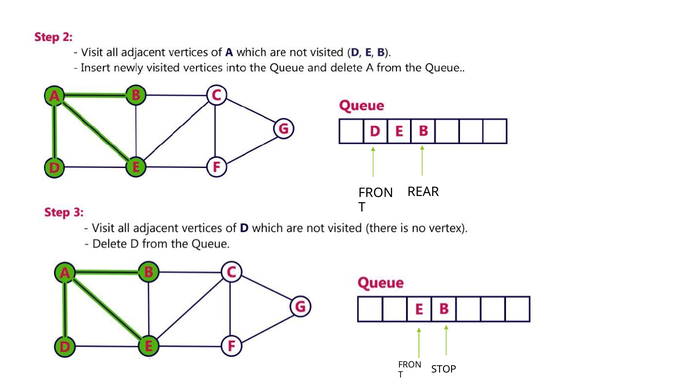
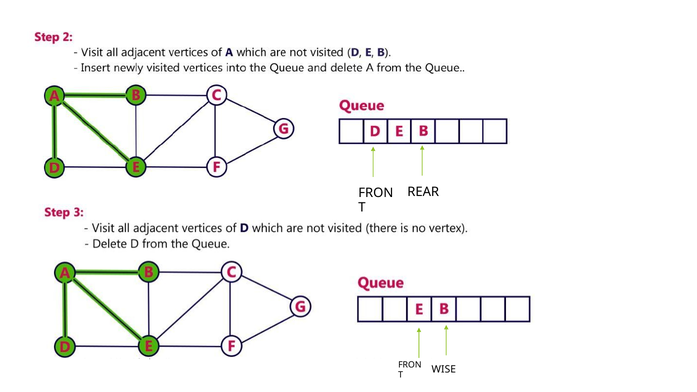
STOP: STOP -> WISE (444, 370)
